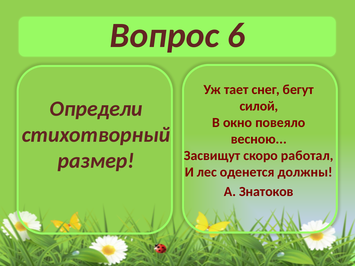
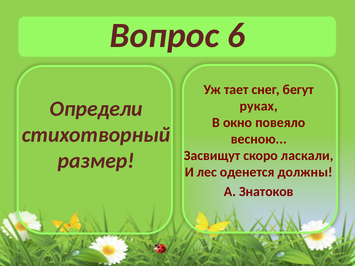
силой: силой -> руках (259, 106)
работал: работал -> ласкали (307, 156)
